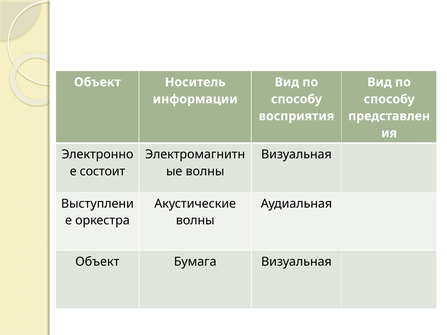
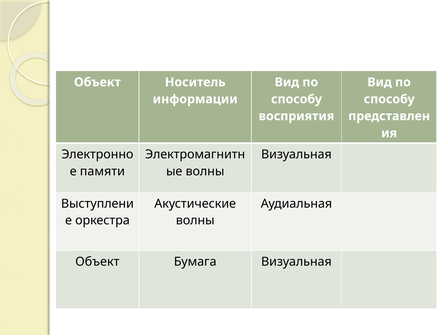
состоит: состоит -> памяти (102, 172)
